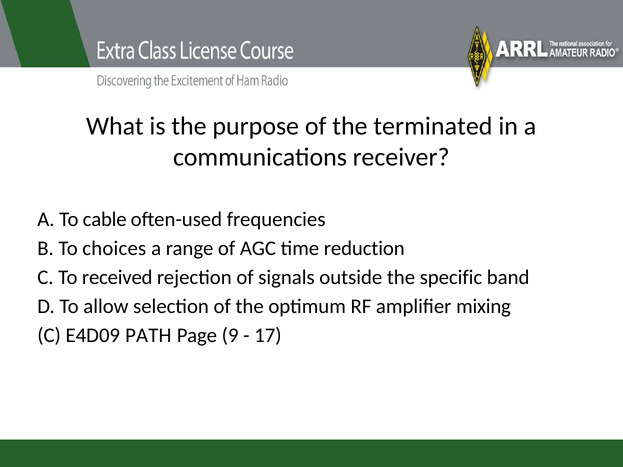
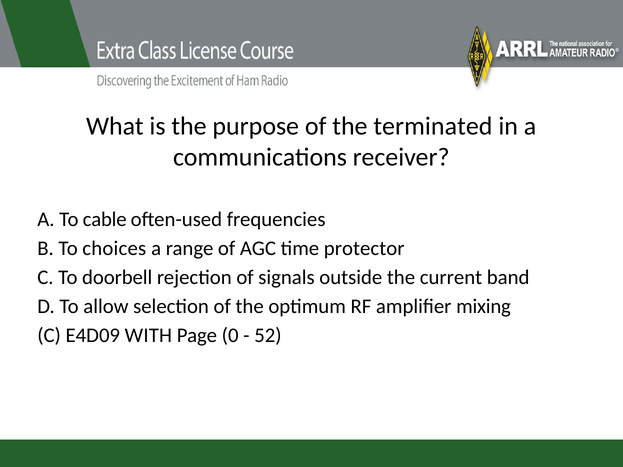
reduction: reduction -> protector (364, 249)
received: received -> doorbell (117, 278)
specific: specific -> current (451, 278)
PATH: PATH -> WITH (148, 336)
9: 9 -> 0 (230, 336)
17: 17 -> 52 (268, 336)
